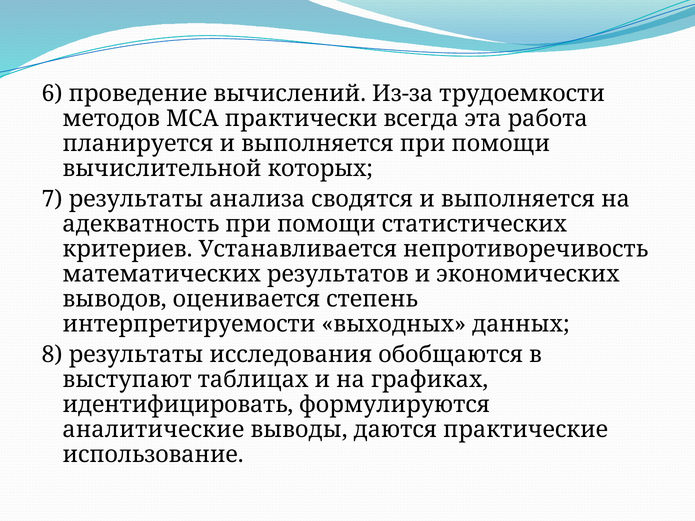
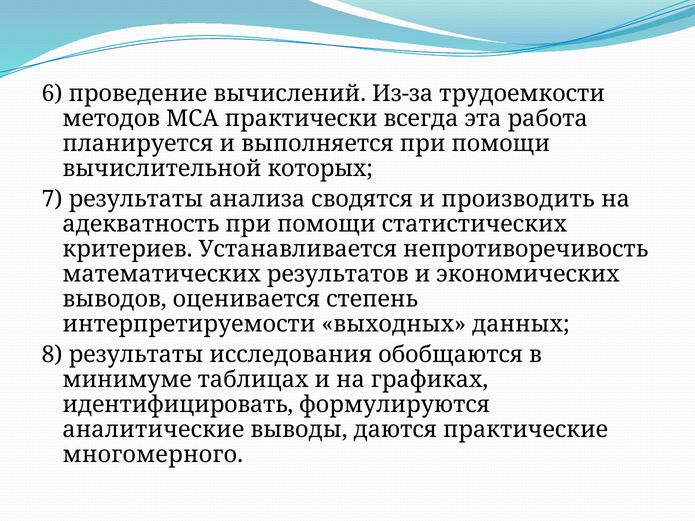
сводятся и выполняется: выполняется -> производить (518, 199)
выступают: выступают -> минимуме (127, 380)
использование: использование -> многомерного (153, 455)
